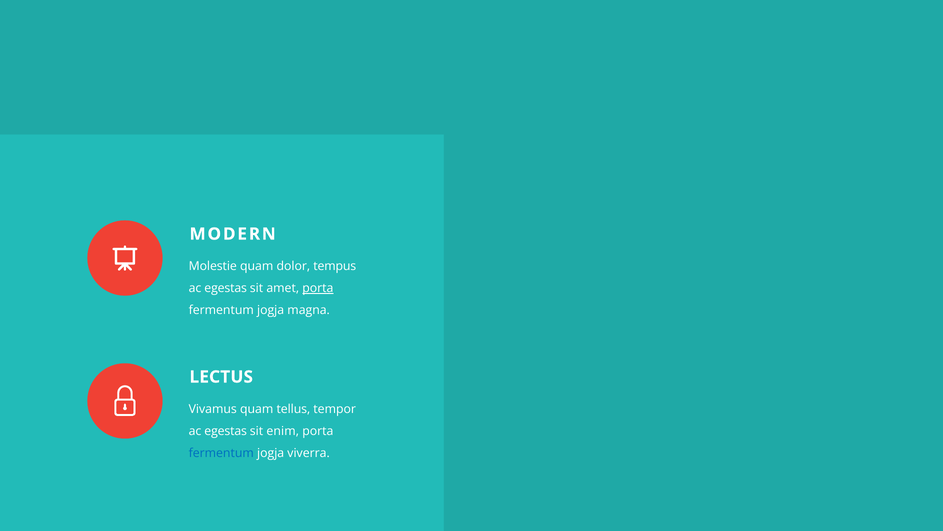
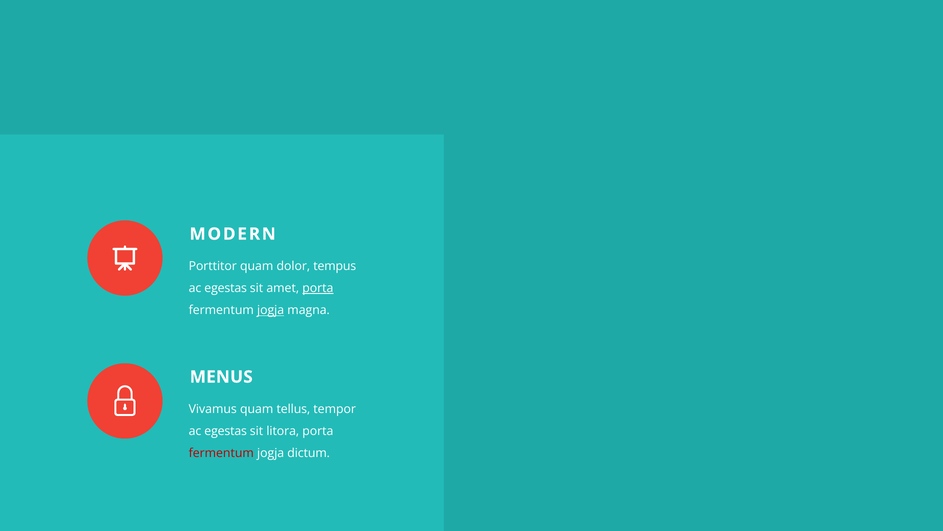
Molestie: Molestie -> Porttitor (213, 266)
jogja underline: none -> present (271, 310)
LECTUS: LECTUS -> MENUS (221, 377)
enim: enim -> litora (283, 431)
fermentum colour: blue -> red (221, 453)
viverra: viverra -> dictum (309, 453)
